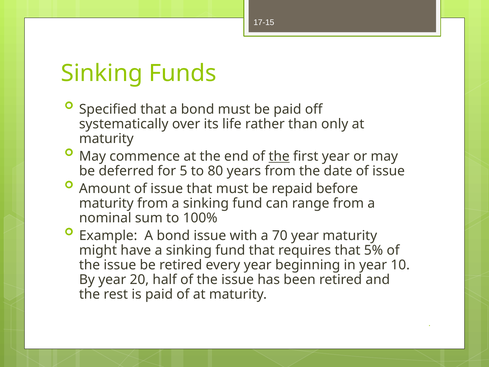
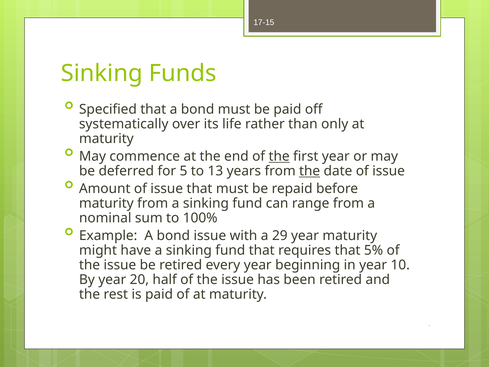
80: 80 -> 13 (215, 171)
the underline: none -> present (310, 171)
70: 70 -> 29 (280, 235)
